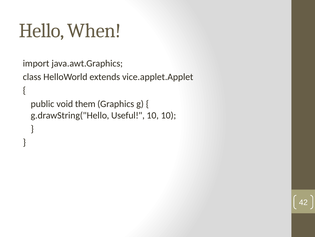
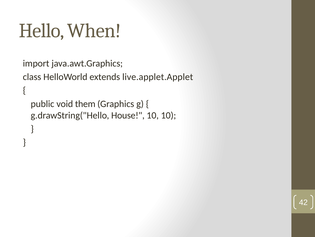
vice.applet.Applet: vice.applet.Applet -> live.applet.Applet (158, 77)
Useful: Useful -> House (128, 115)
